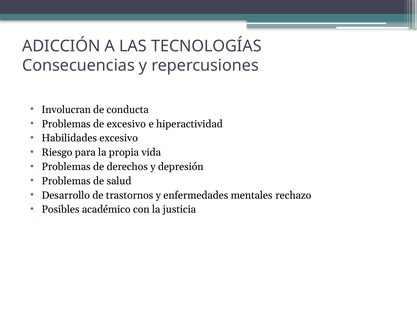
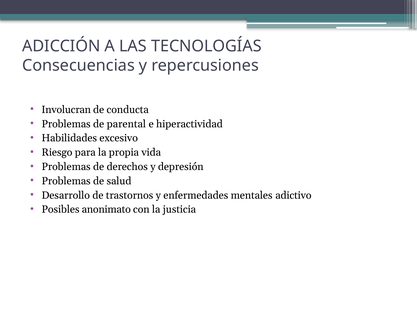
de excesivo: excesivo -> parental (126, 124)
rechazo: rechazo -> adictivo (293, 195)
académico: académico -> anonimato (106, 209)
